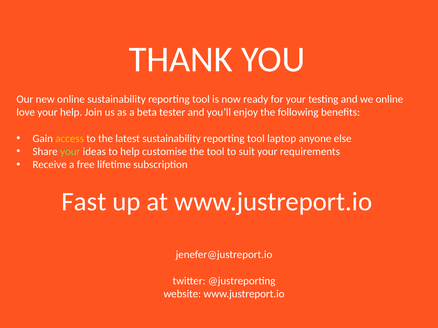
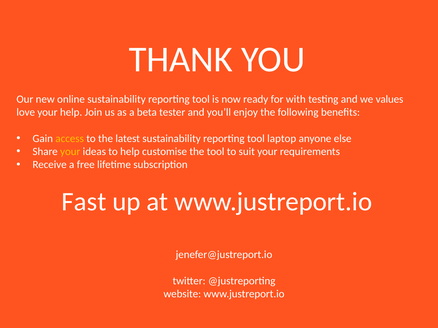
for your: your -> with (296, 99)
we online: online -> values (389, 99)
your colour: light green -> yellow (70, 152)
